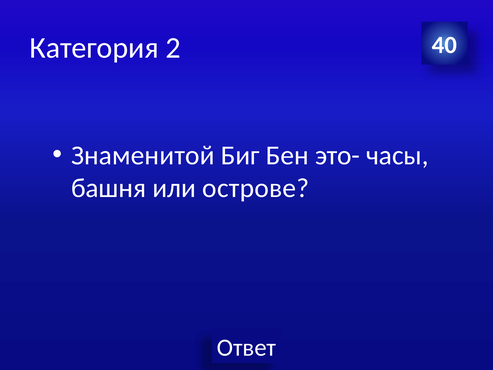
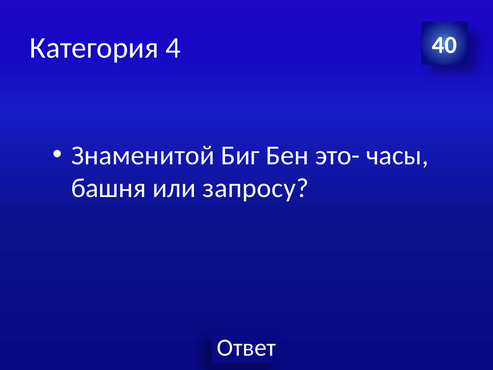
2: 2 -> 4 (173, 48)
острове: острове -> запросу (256, 188)
